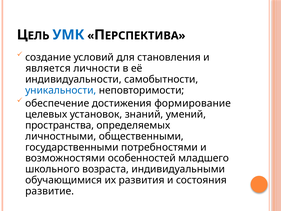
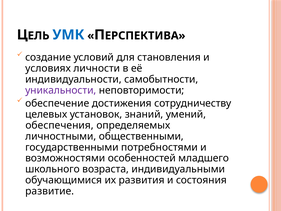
является: является -> условиях (48, 68)
уникальности colour: blue -> purple (61, 90)
формирование: формирование -> сотрудничеству (193, 103)
пространства: пространства -> обеспечения (60, 125)
